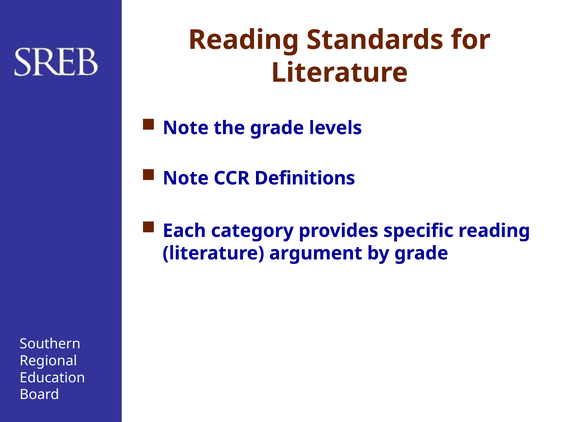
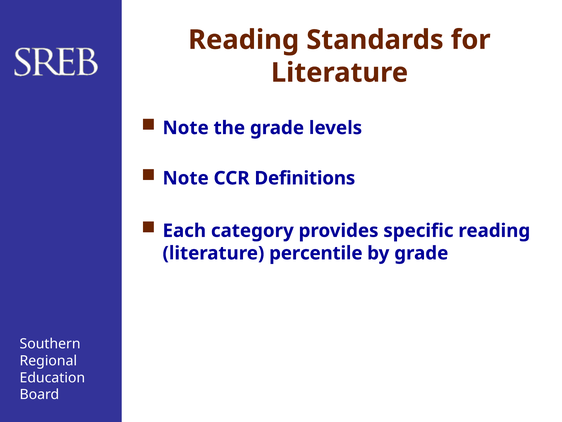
argument: argument -> percentile (316, 253)
